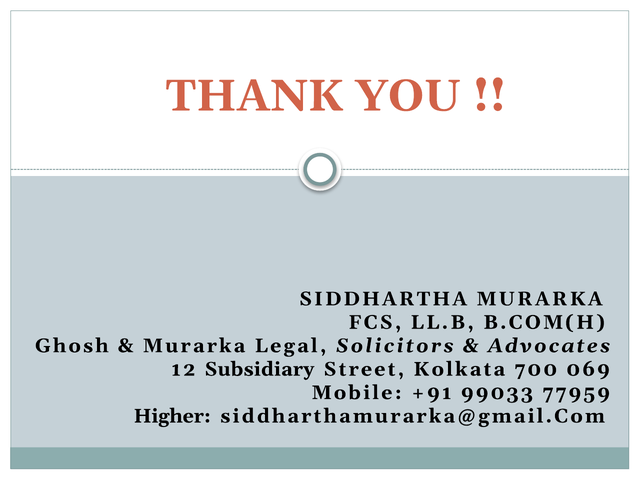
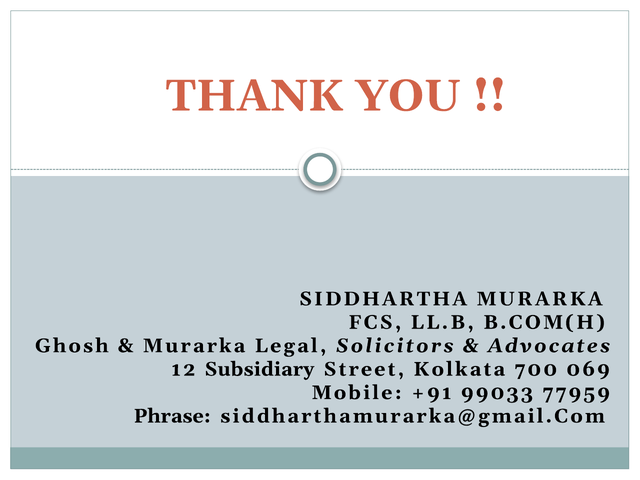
Higher: Higher -> Phrase (172, 416)
